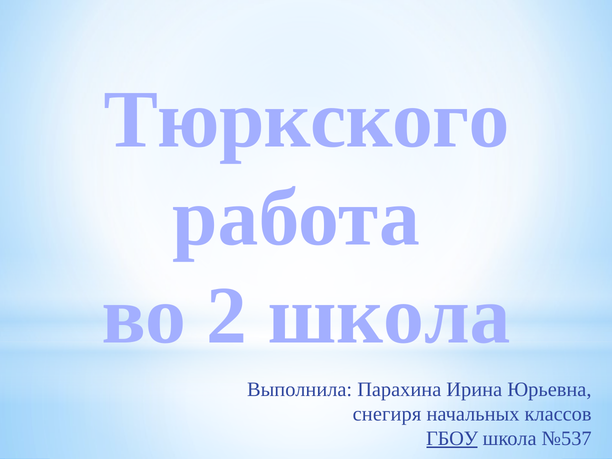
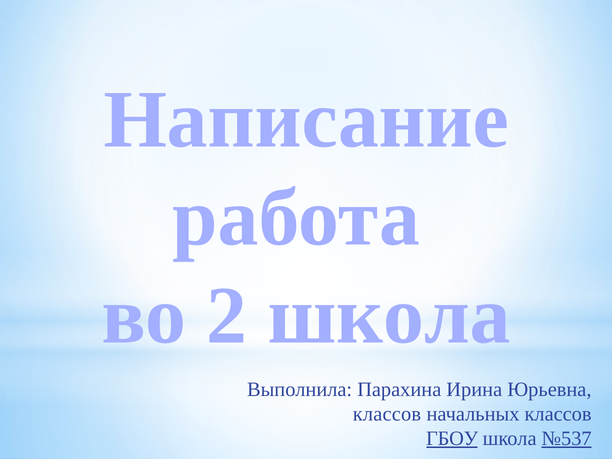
Тюркского: Тюркского -> Написание (306, 120)
снегиря: снегиря -> классов (387, 414)
№537 underline: none -> present (567, 439)
